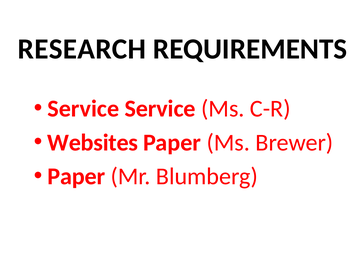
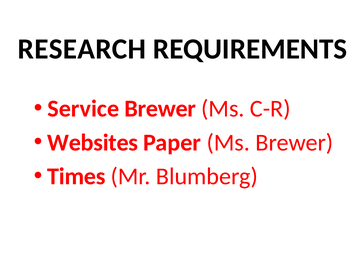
Service Service: Service -> Brewer (160, 108)
Paper: Paper -> Times (76, 176)
